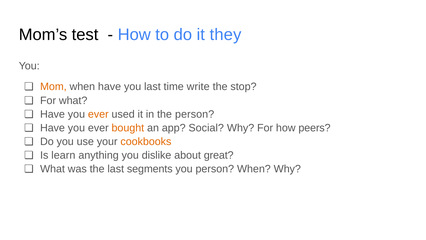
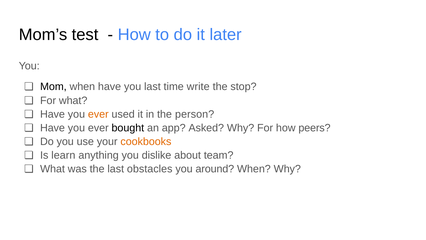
they: they -> later (226, 34)
Mom colour: orange -> black (53, 87)
bought colour: orange -> black (128, 128)
Social: Social -> Asked (206, 128)
great: great -> team (219, 155)
segments: segments -> obstacles (150, 169)
you person: person -> around (215, 169)
